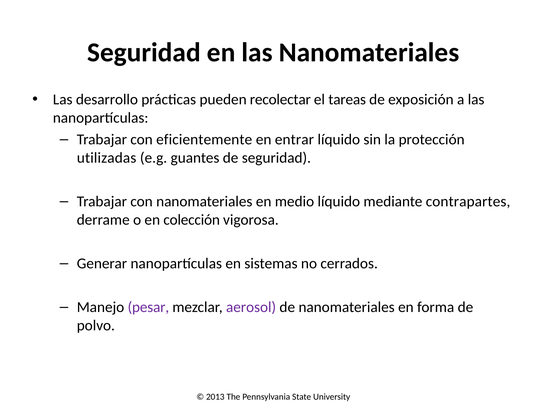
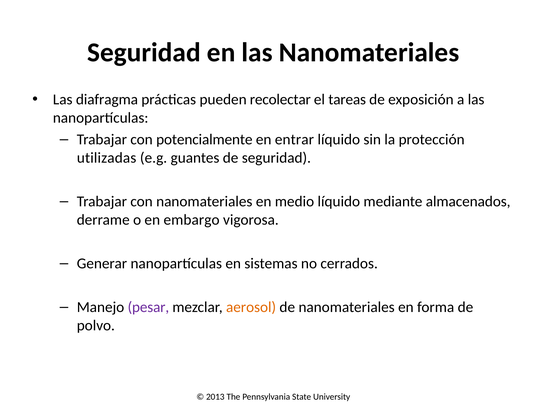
desarrollo: desarrollo -> diafragma (107, 100)
eficientemente: eficientemente -> potencialmente (204, 140)
contrapartes: contrapartes -> almacenados (468, 202)
colección: colección -> embargo (192, 220)
aerosol colour: purple -> orange (251, 307)
